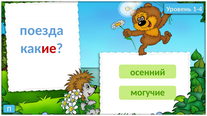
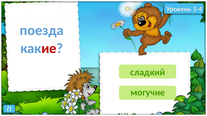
осенний: осенний -> сладкий (148, 73)
